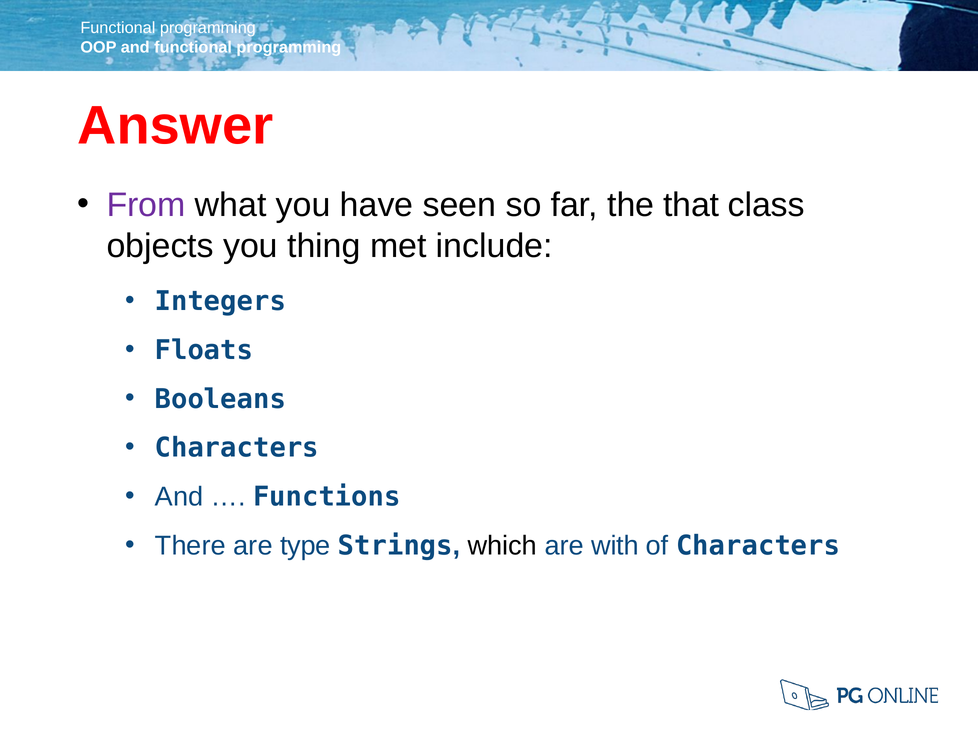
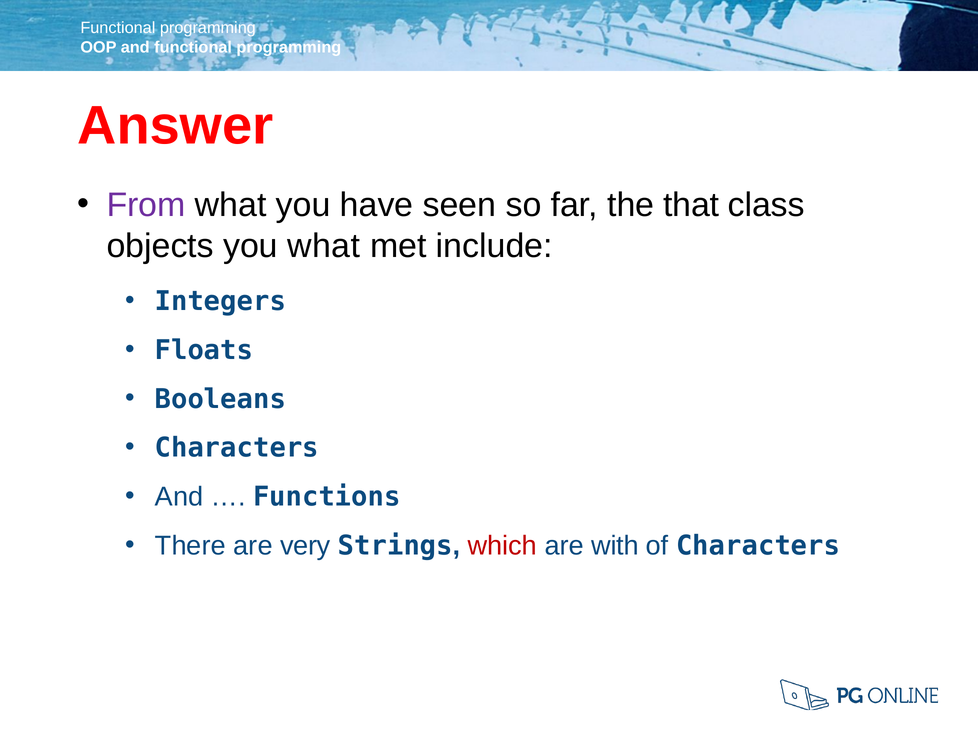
you thing: thing -> what (324, 246)
type: type -> very (305, 545)
which colour: black -> red (502, 545)
